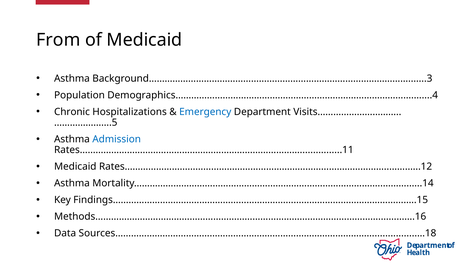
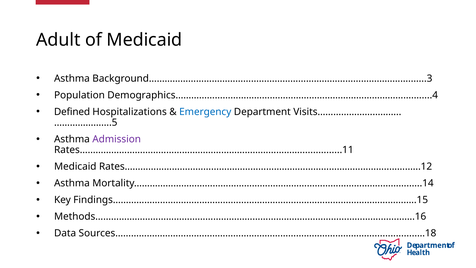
From: From -> Adult (58, 40)
Chronic: Chronic -> Defined (72, 112)
Admission colour: blue -> purple (117, 139)
